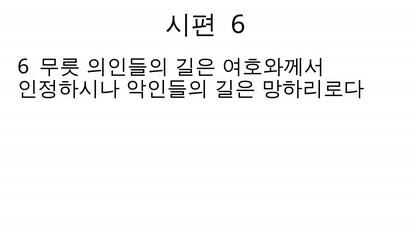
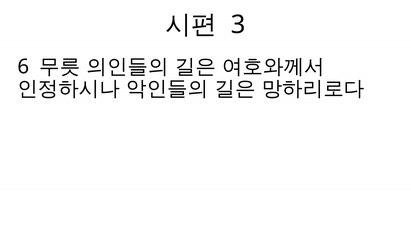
6: 6 -> 3 (238, 25)
